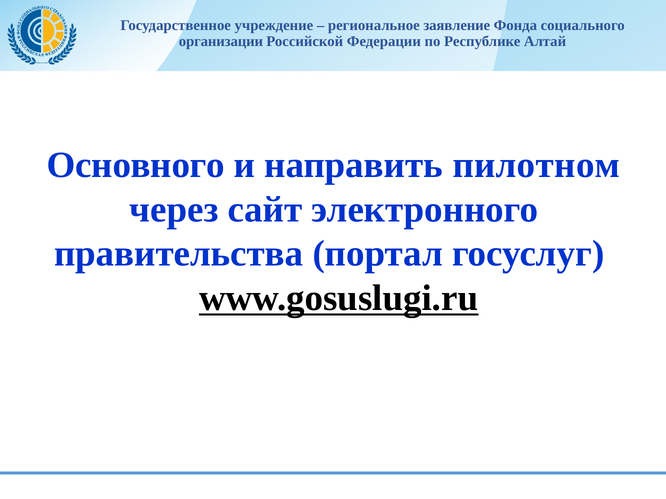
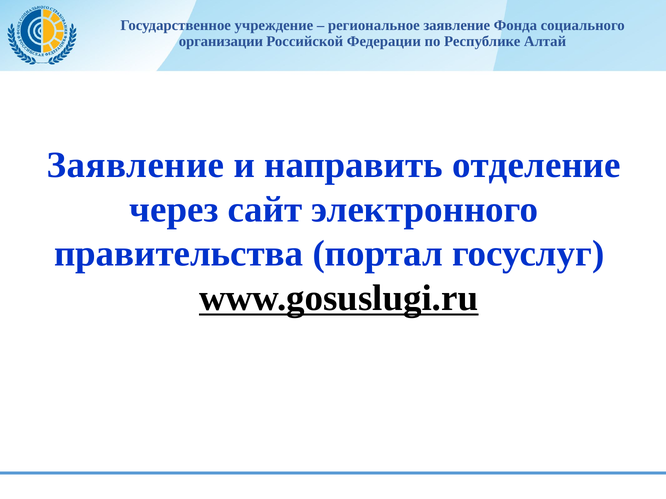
Основного: Основного -> Заявление (136, 165)
пилотном: пилотном -> отделение (536, 165)
